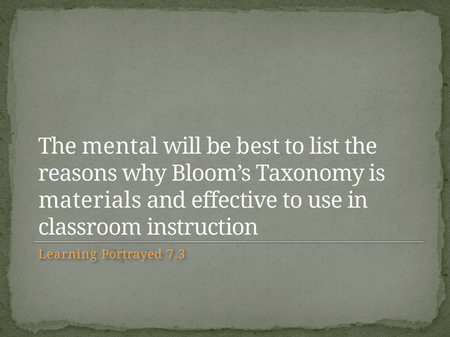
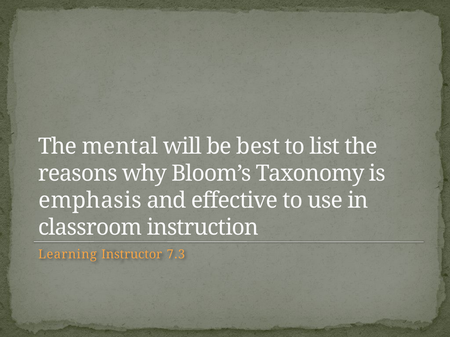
materials: materials -> emphasis (90, 201)
Portrayed: Portrayed -> Instructor (132, 255)
